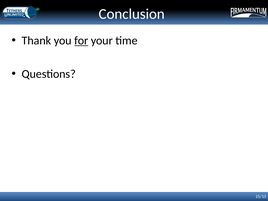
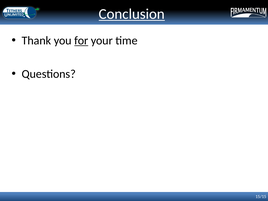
Conclusion underline: none -> present (132, 14)
